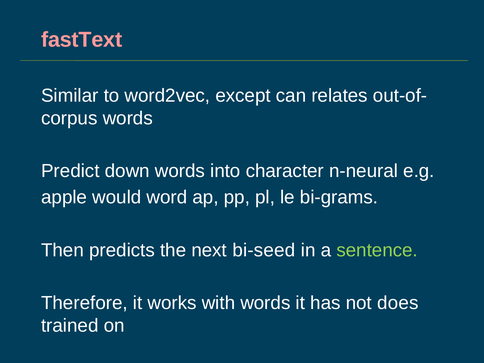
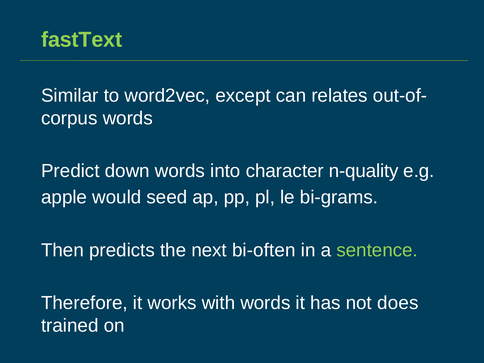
fastText colour: pink -> light green (82, 40)
n-neural: n-neural -> n-quality (364, 171)
word: word -> seed (167, 197)
bi-seed: bi-seed -> bi-often (264, 250)
